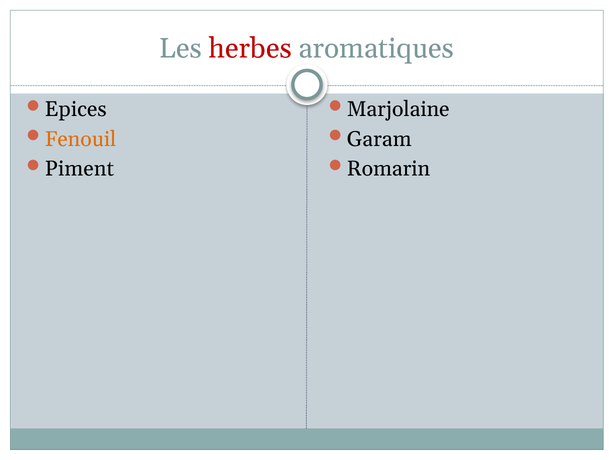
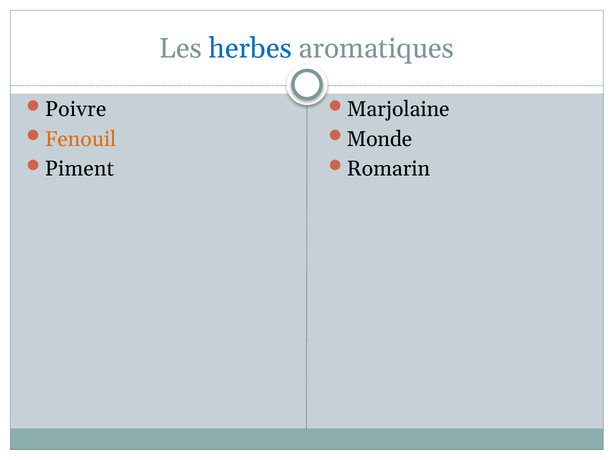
herbes colour: red -> blue (250, 48)
Epices: Epices -> Poivre (76, 109)
Garam: Garam -> Monde (379, 139)
